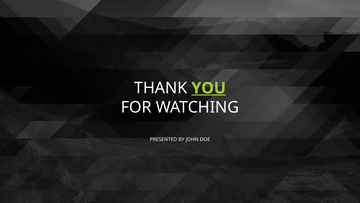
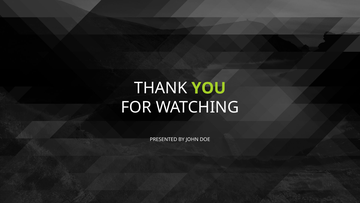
YOU underline: present -> none (209, 88)
